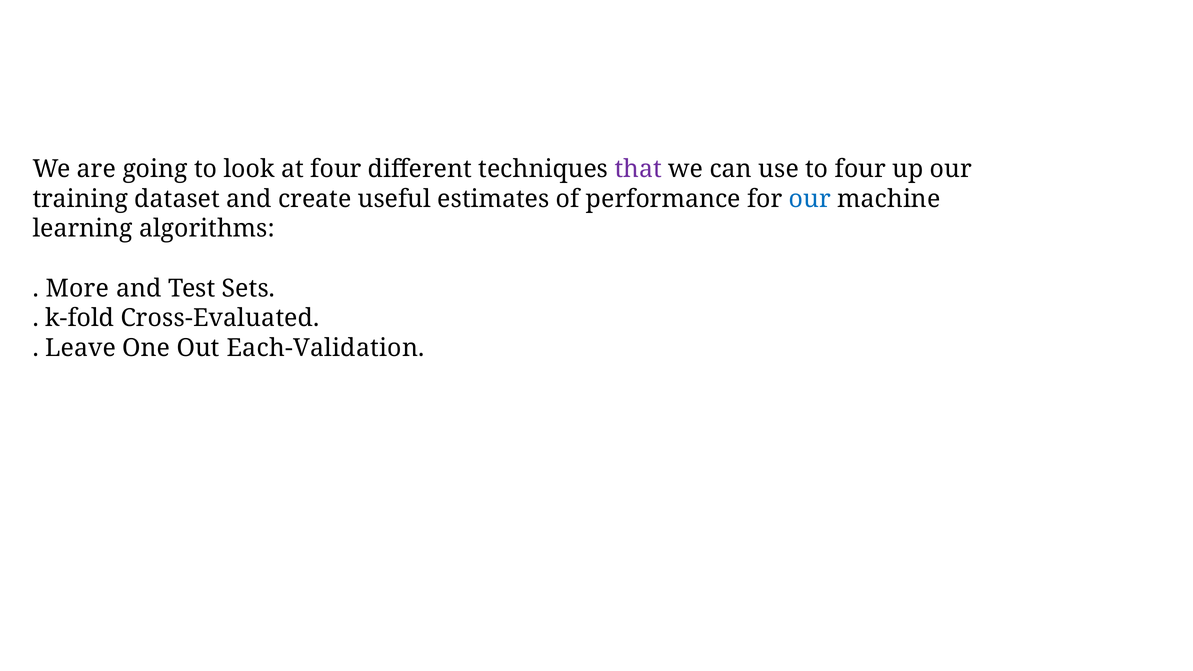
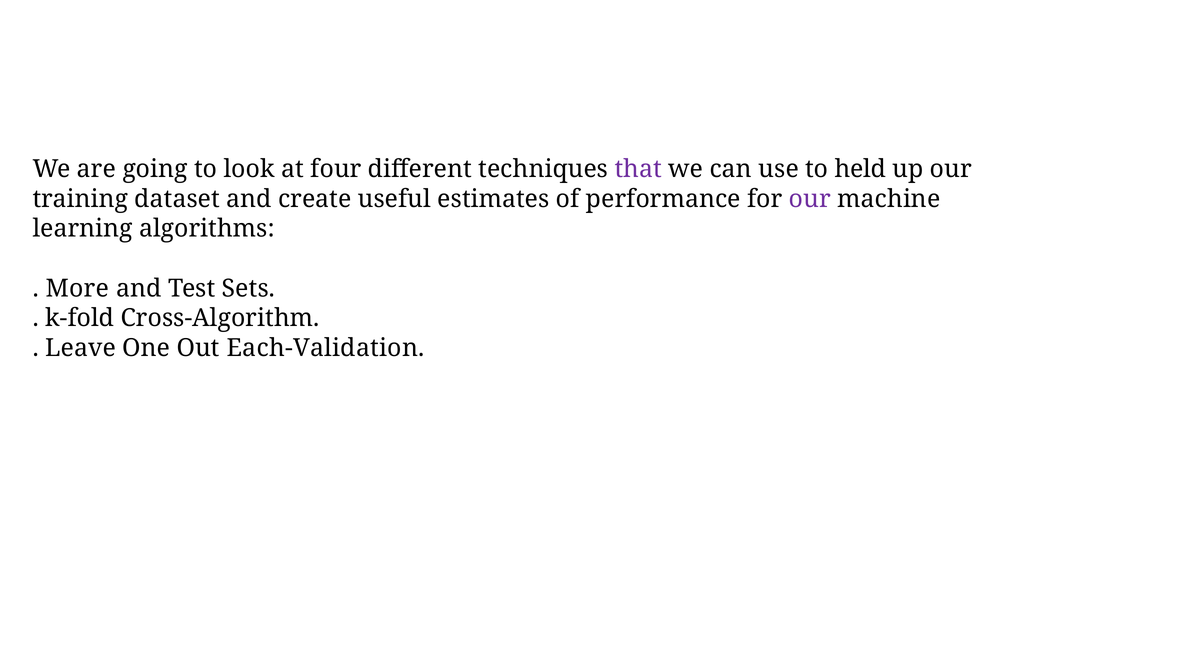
to four: four -> held (860, 169)
our colour: blue -> purple (810, 199)
Cross-Evaluated: Cross-Evaluated -> Cross-Algorithm (220, 318)
